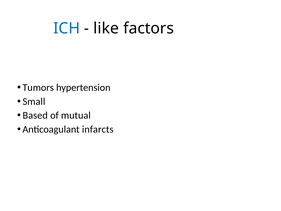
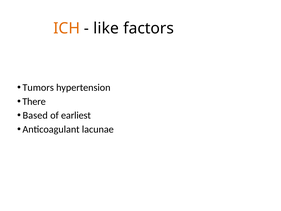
ICH colour: blue -> orange (67, 28)
Small: Small -> There (34, 101)
mutual: mutual -> earliest (76, 115)
infarcts: infarcts -> lacunae (98, 129)
